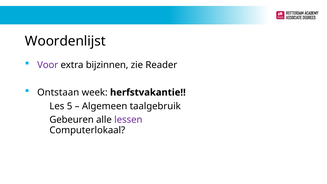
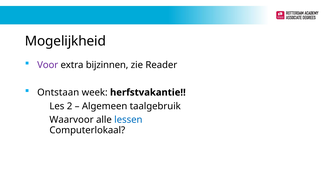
Woordenlijst: Woordenlijst -> Mogelijkheid (65, 41)
5: 5 -> 2 (70, 106)
Gebeuren: Gebeuren -> Waarvoor (72, 120)
lessen colour: purple -> blue (128, 120)
